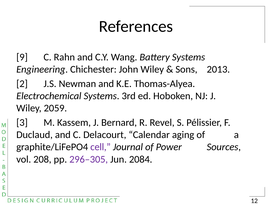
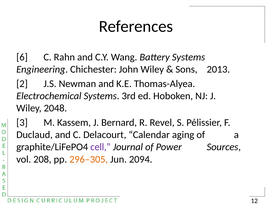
9: 9 -> 6 (22, 57)
2059: 2059 -> 2048 (55, 108)
296–305 colour: purple -> orange (89, 159)
2084: 2084 -> 2094 (141, 159)
